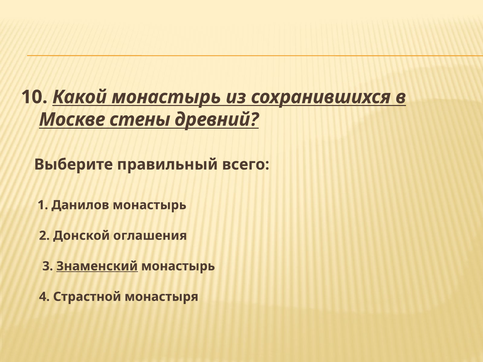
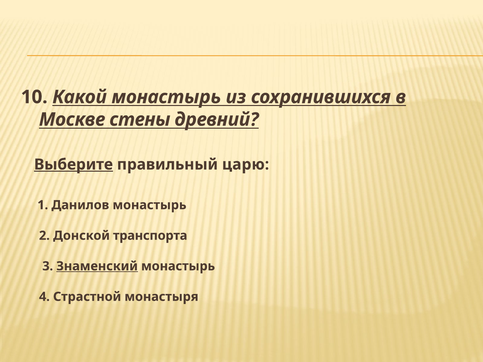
Выберите underline: none -> present (73, 165)
всего: всего -> царю (246, 165)
оглашения: оглашения -> транспорта (150, 236)
